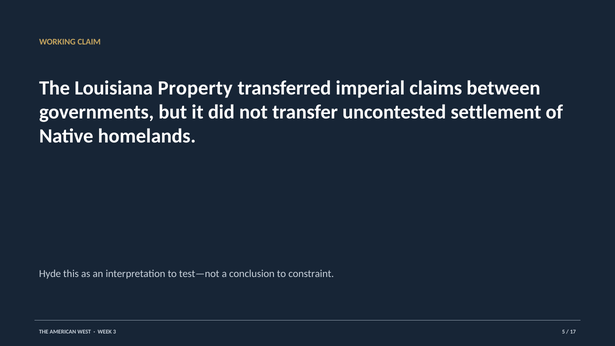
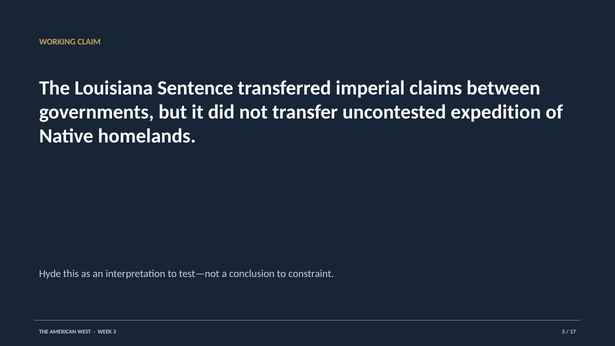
Property: Property -> Sentence (195, 88)
settlement: settlement -> expedition (496, 112)
